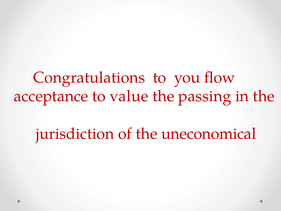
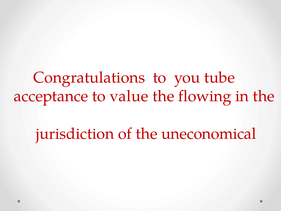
flow: flow -> tube (219, 77)
passing: passing -> flowing (205, 96)
